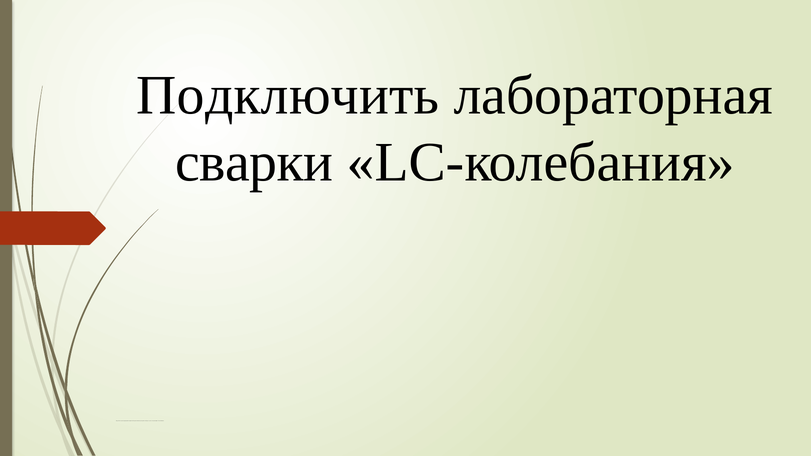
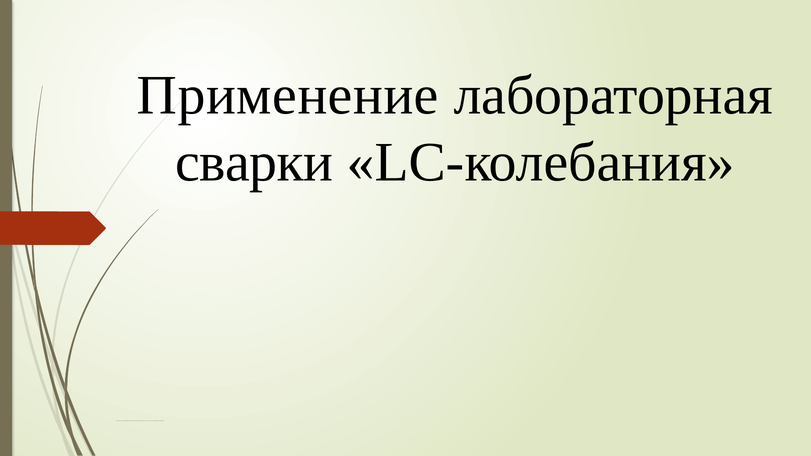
Подключить: Подключить -> Применение (288, 96)
